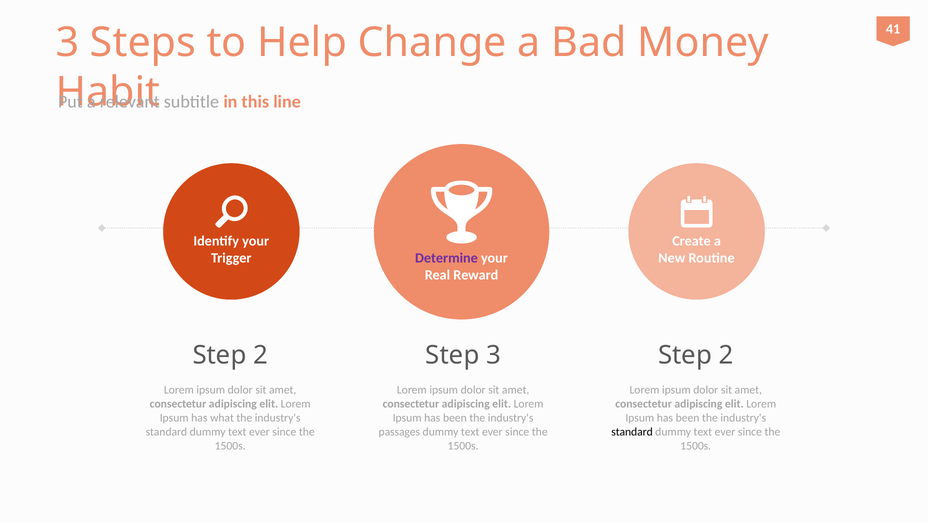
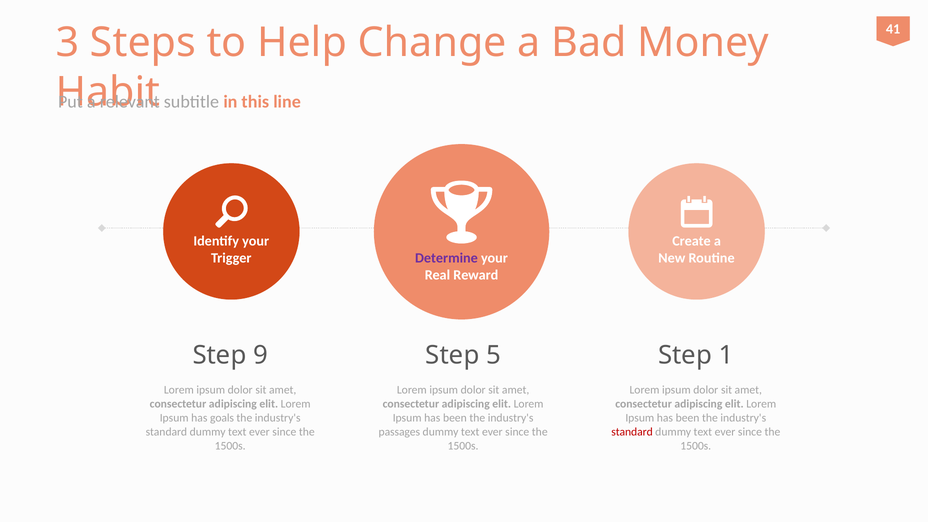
2: 2 -> 9 (260, 355)
Step 3: 3 -> 5 (493, 355)
2: 2 -> 1 (726, 355)
what: what -> goals (222, 418)
standard colour: black -> red (632, 432)
